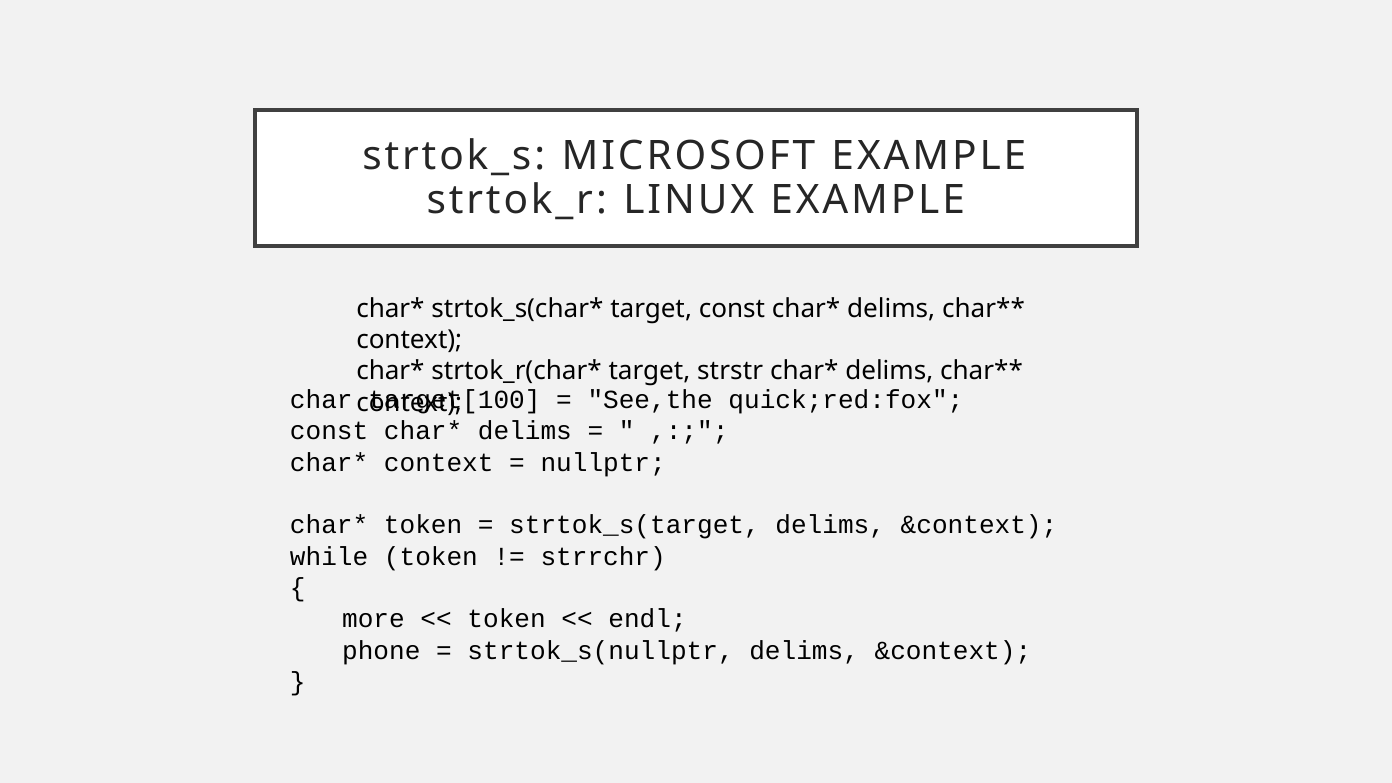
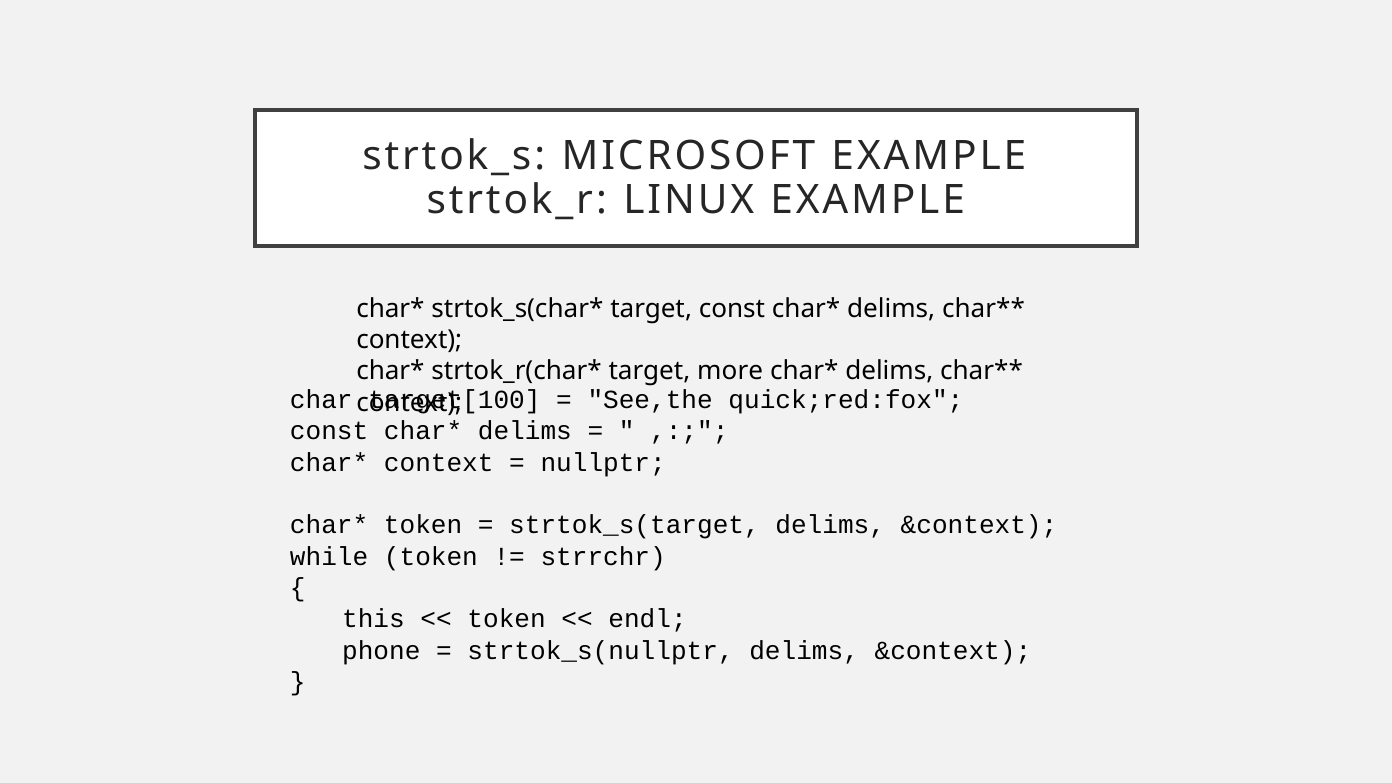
strstr: strstr -> more (730, 371)
more: more -> this (373, 619)
